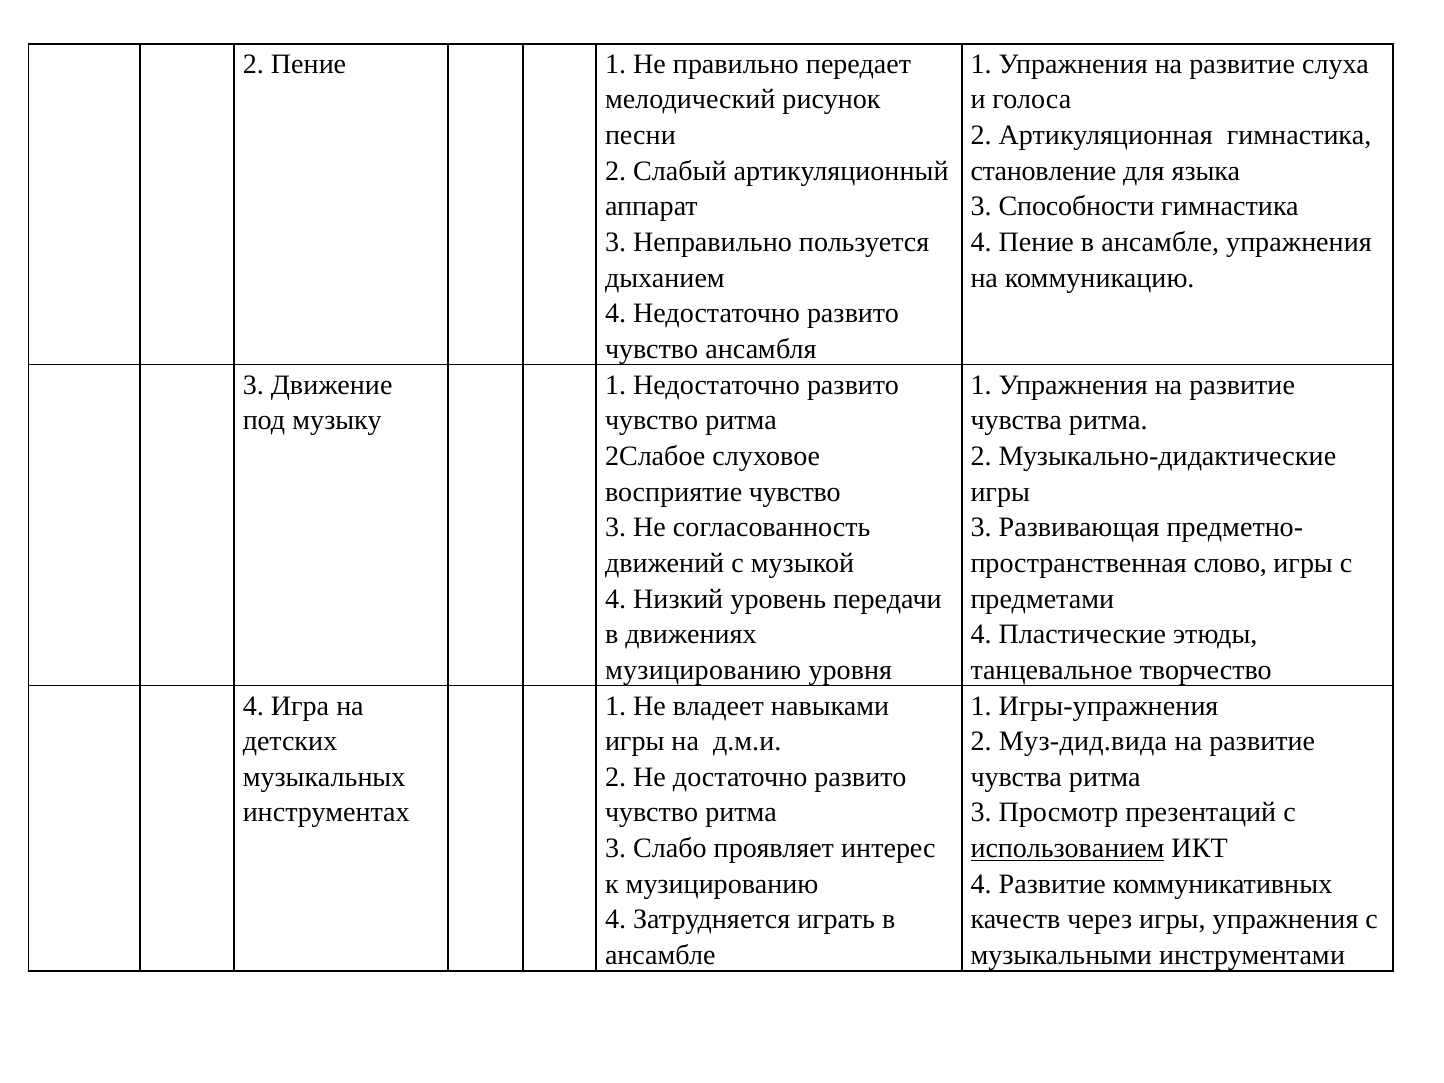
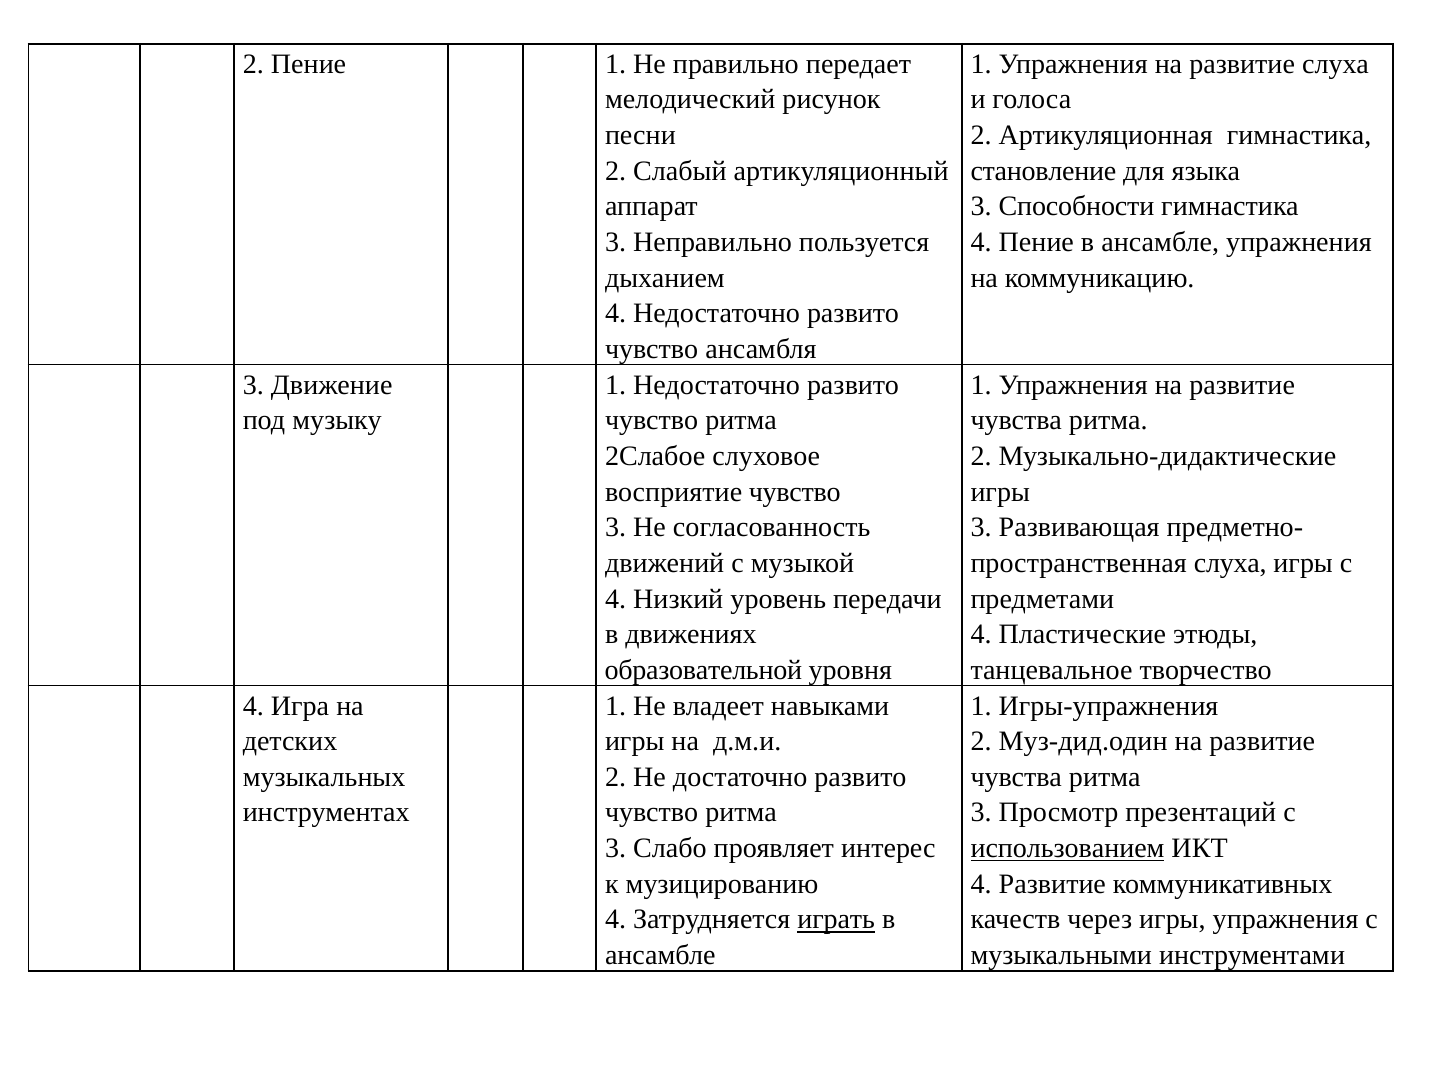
слово: слово -> слуха (1230, 563)
музицированию: музицированию -> образовательной (703, 670)
Муз-дид.вида: Муз-дид.вида -> Муз-дид.один (1083, 741)
играть underline: none -> present (836, 920)
